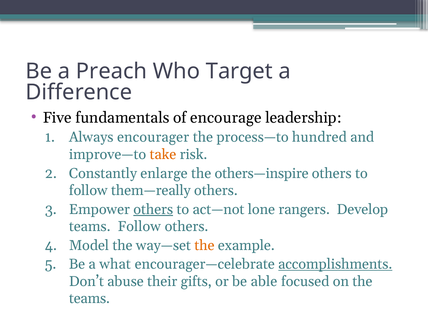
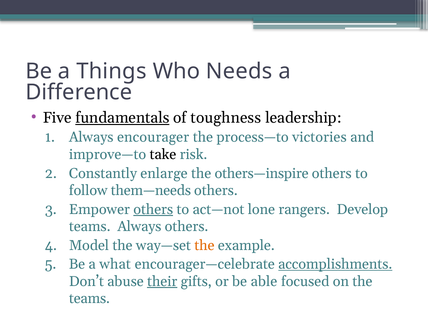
Preach: Preach -> Things (111, 71)
Target: Target -> Needs (239, 71)
fundamentals underline: none -> present (122, 118)
encourage: encourage -> toughness (226, 118)
hundred: hundred -> victories (319, 137)
take colour: orange -> black (163, 154)
them—really: them—really -> them—needs (151, 190)
teams Follow: Follow -> Always (139, 226)
their underline: none -> present (162, 281)
